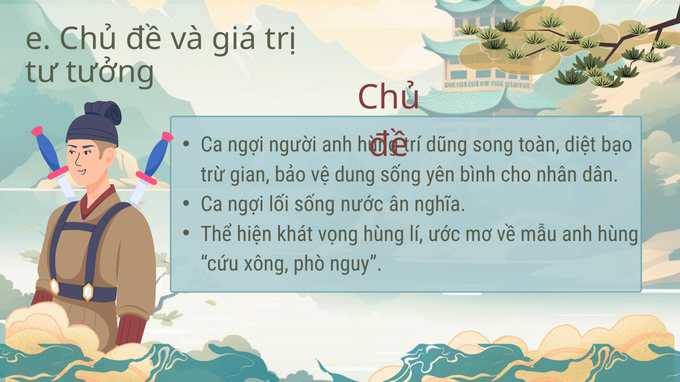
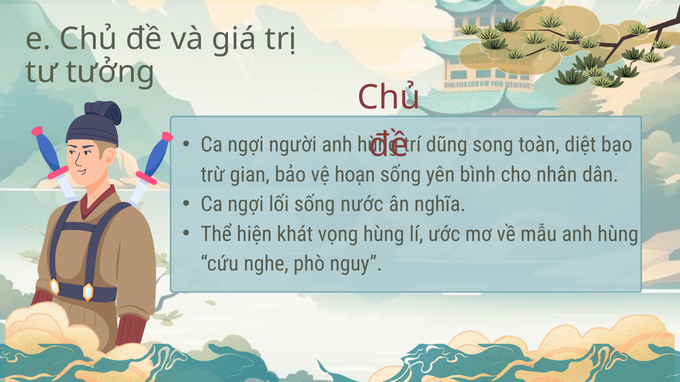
dung: dung -> hoạn (355, 175)
xông: xông -> nghe (266, 264)
